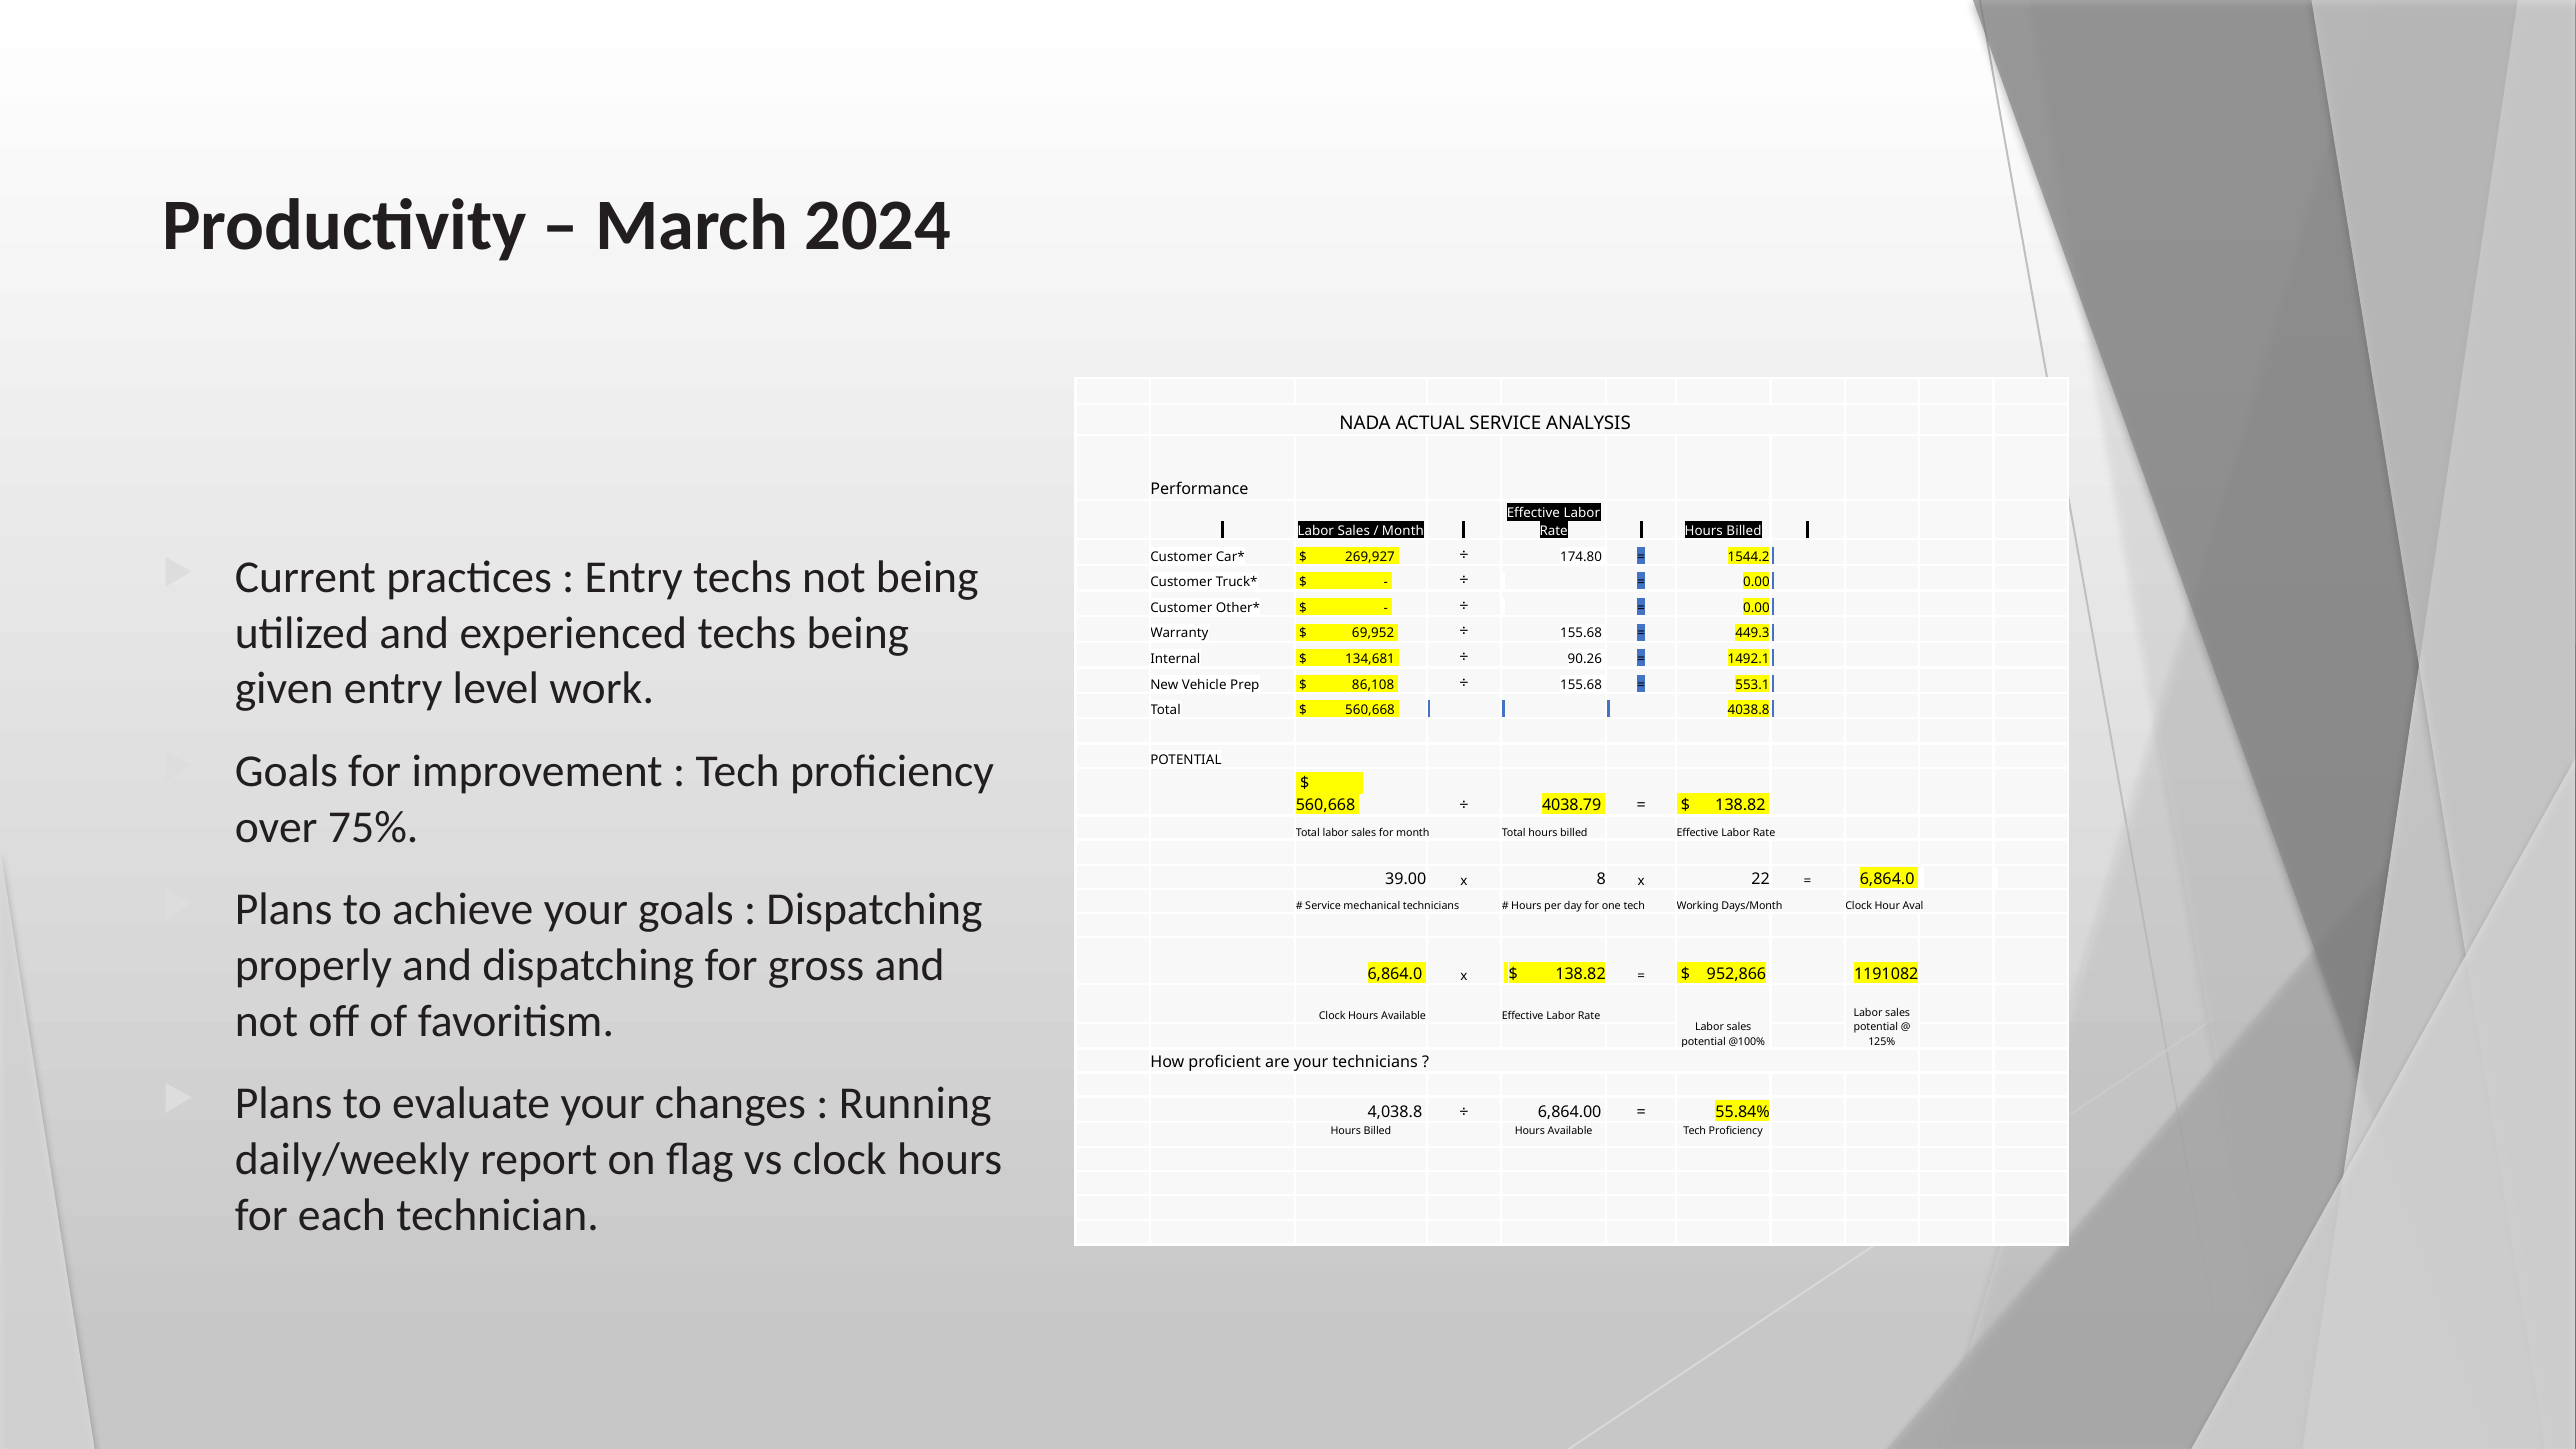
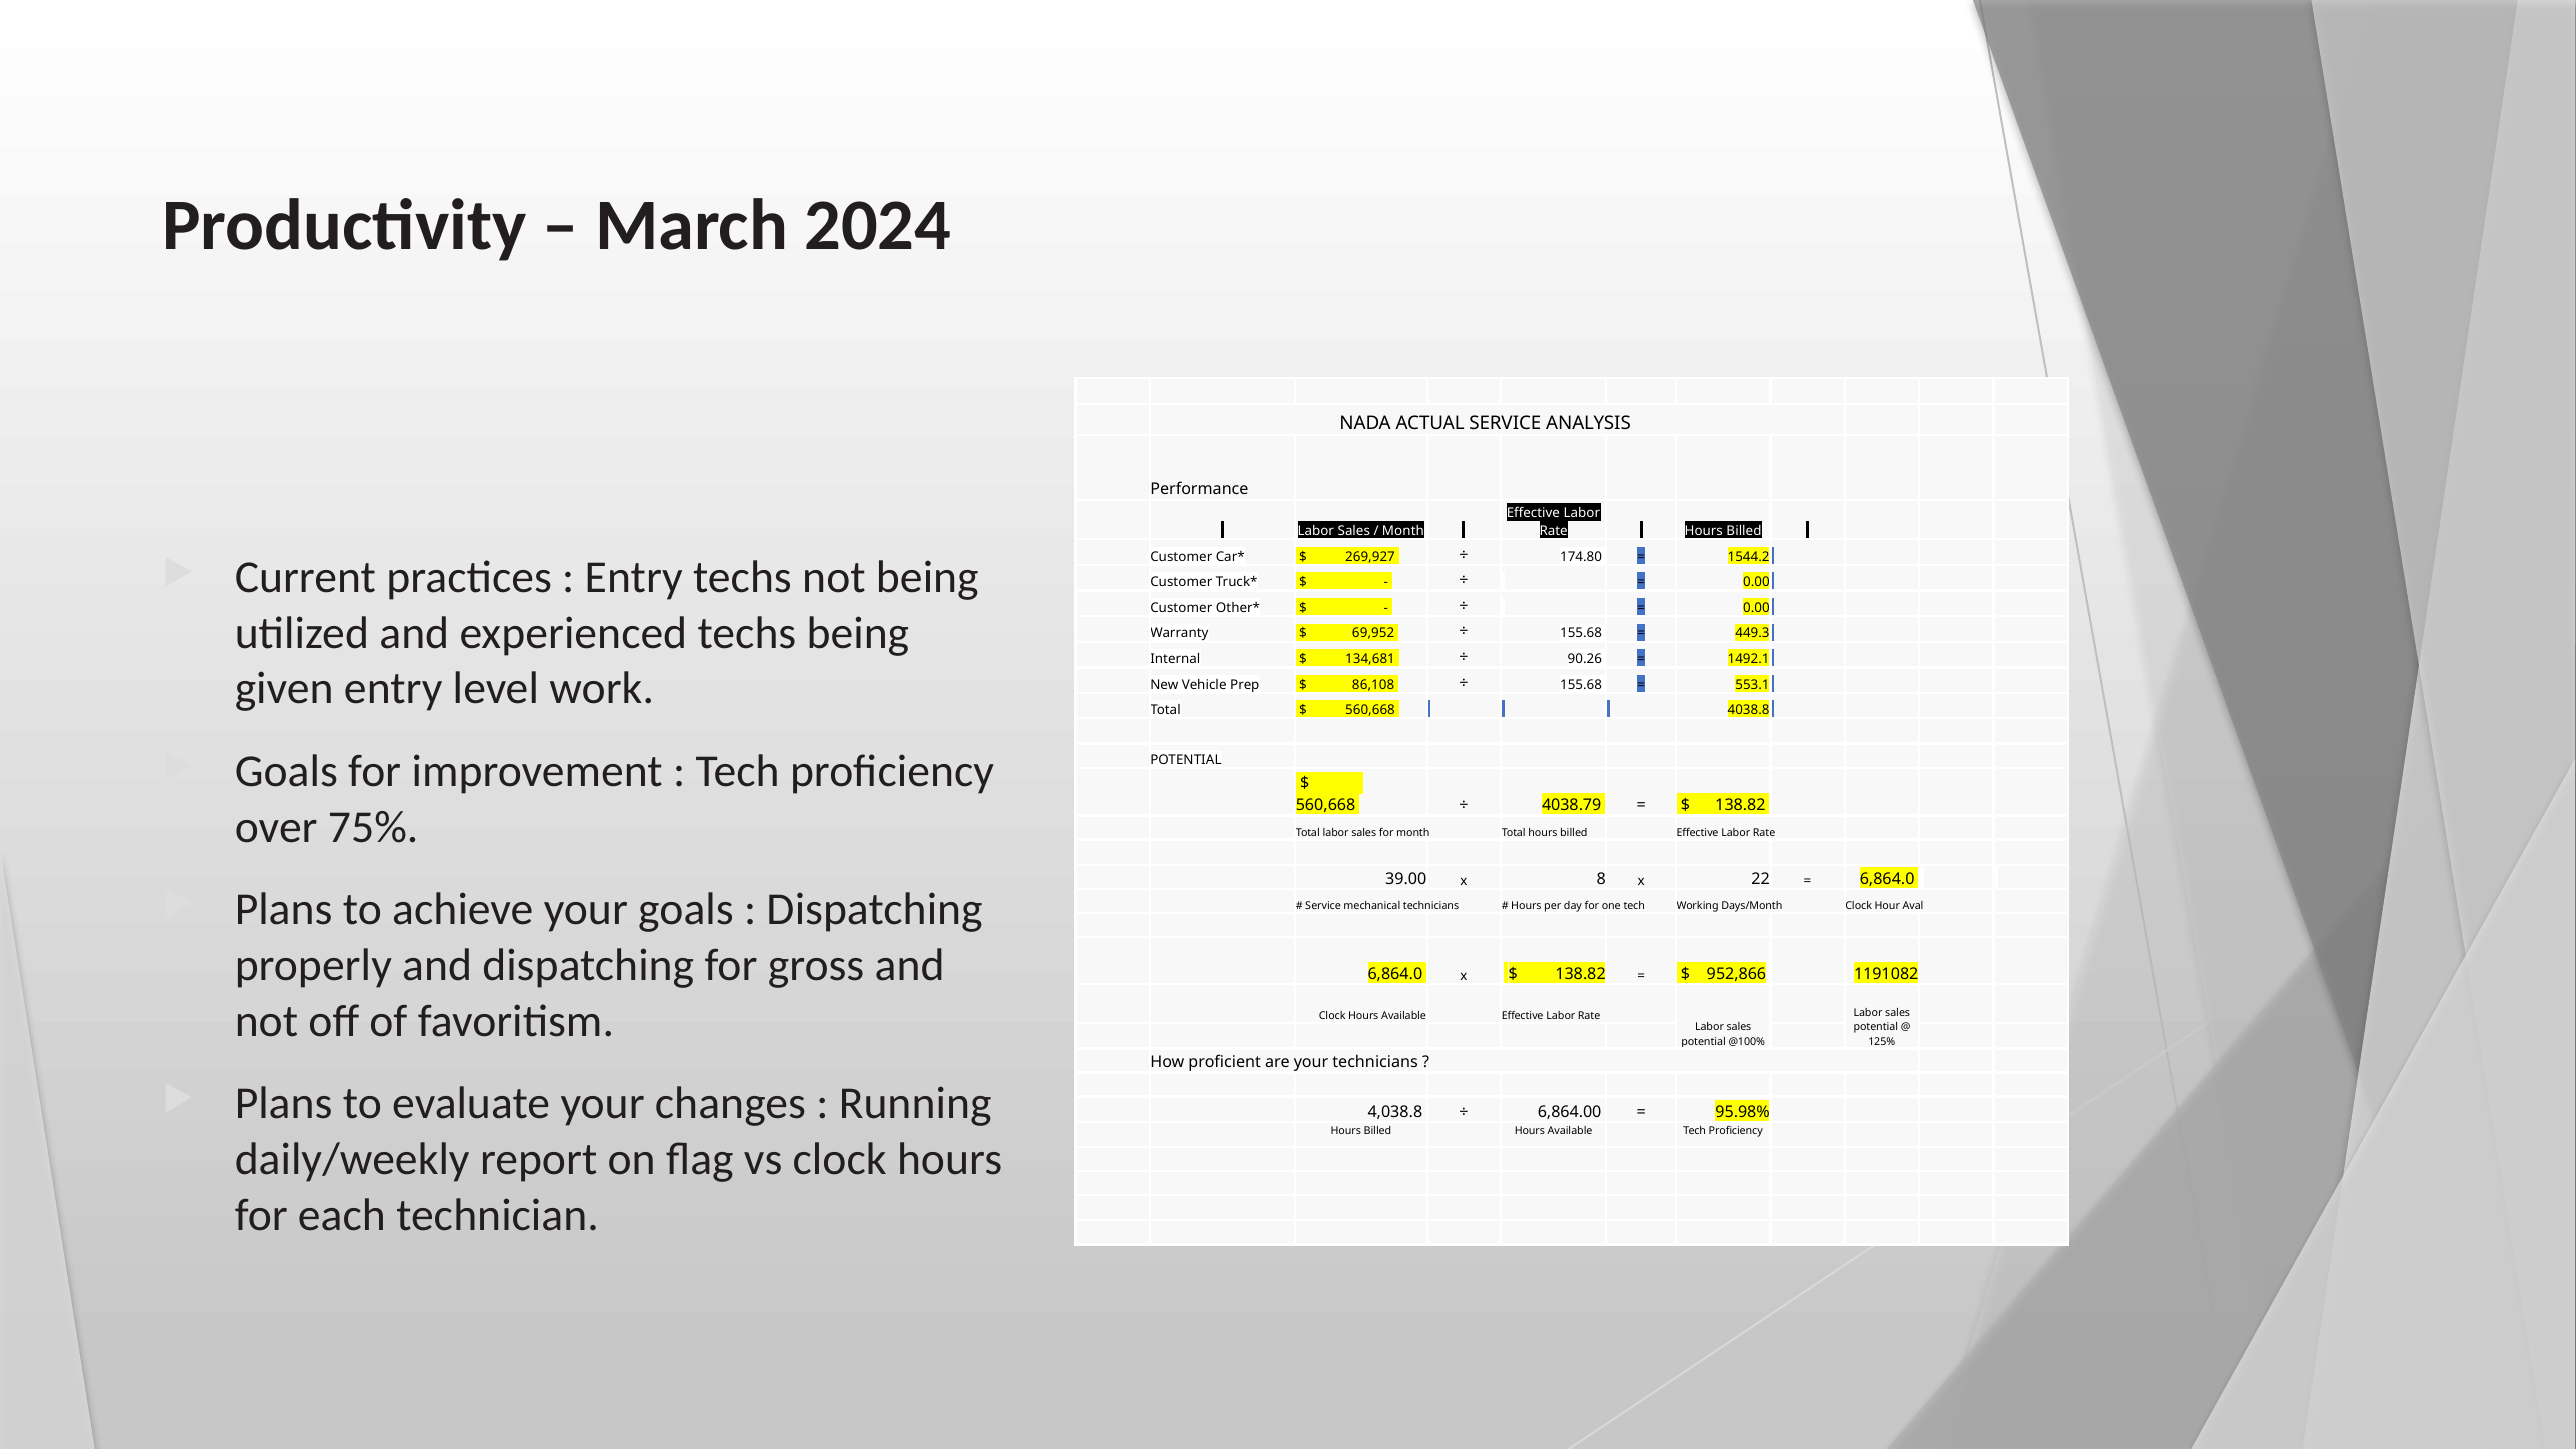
55.84%: 55.84% -> 95.98% (1743, 1112)
